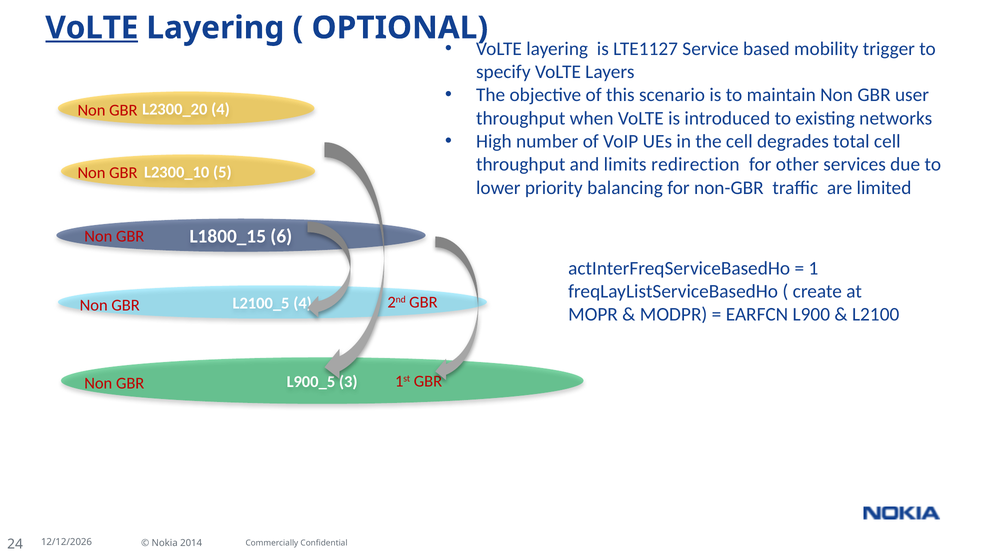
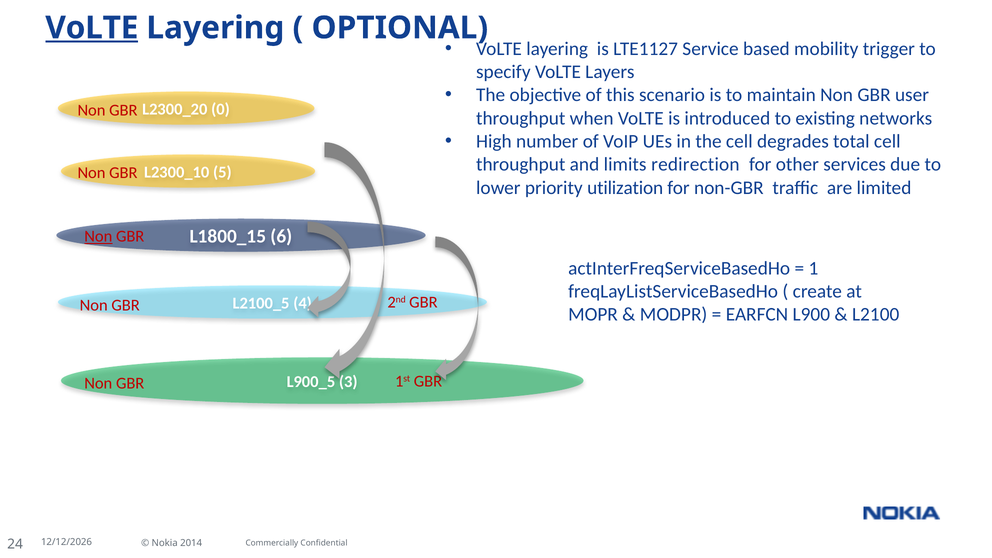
L2300_20 4: 4 -> 0 (220, 109)
balancing: balancing -> utilization (625, 188)
Non underline: none -> present (98, 236)
